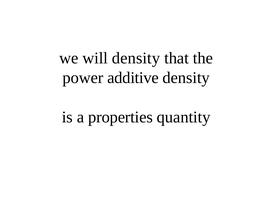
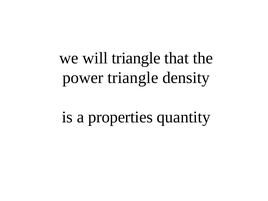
will density: density -> triangle (136, 58)
power additive: additive -> triangle (133, 78)
